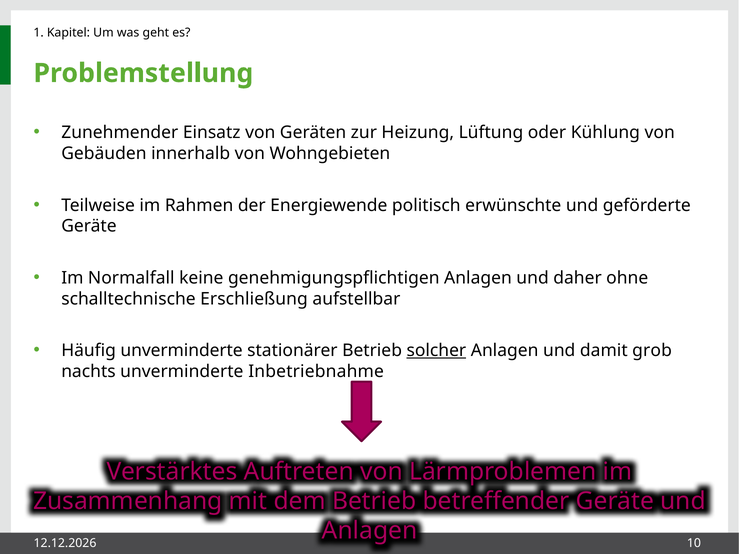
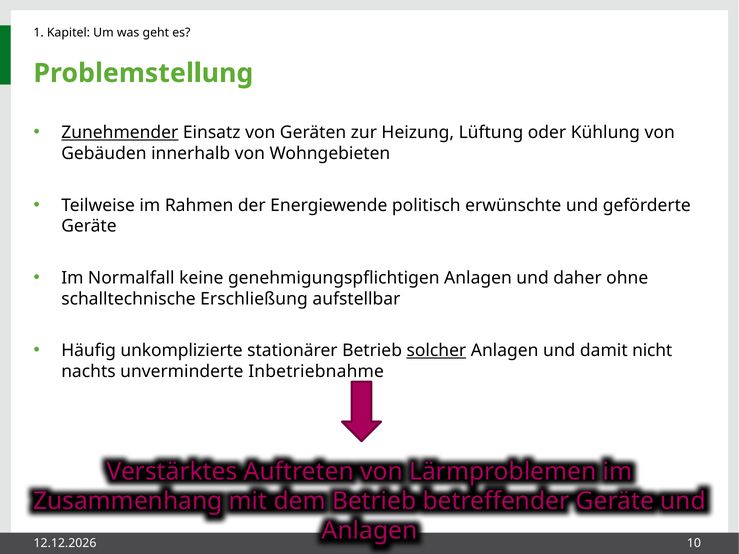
Zunehmender underline: none -> present (120, 133)
Häufig unverminderte: unverminderte -> unkomplizierte (182, 351)
grob: grob -> nicht (652, 351)
